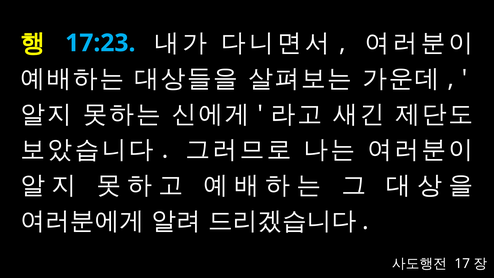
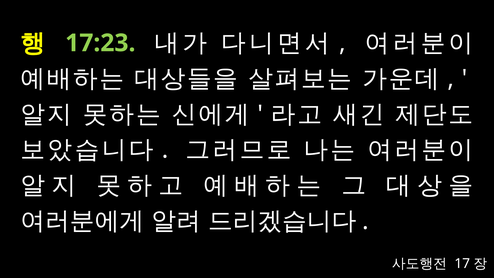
17:23 colour: light blue -> light green (100, 43)
